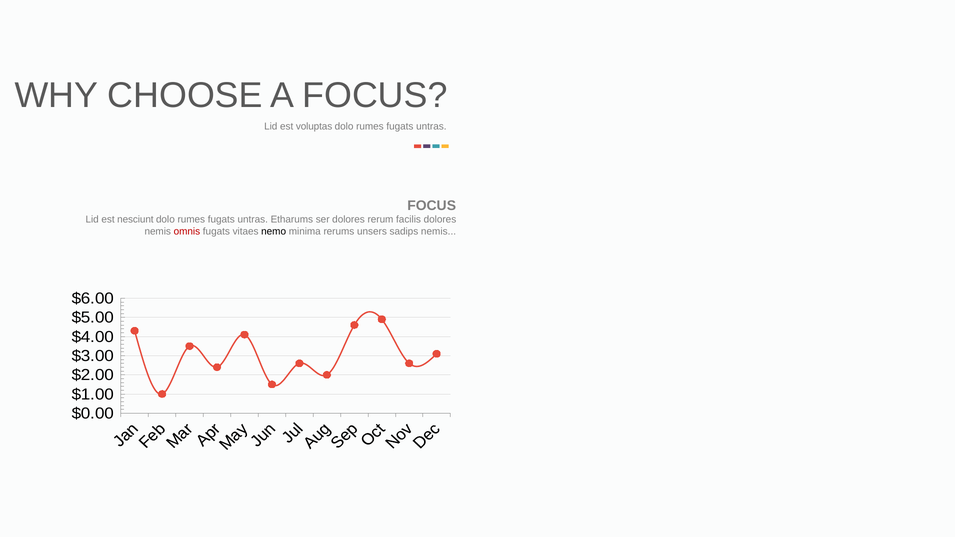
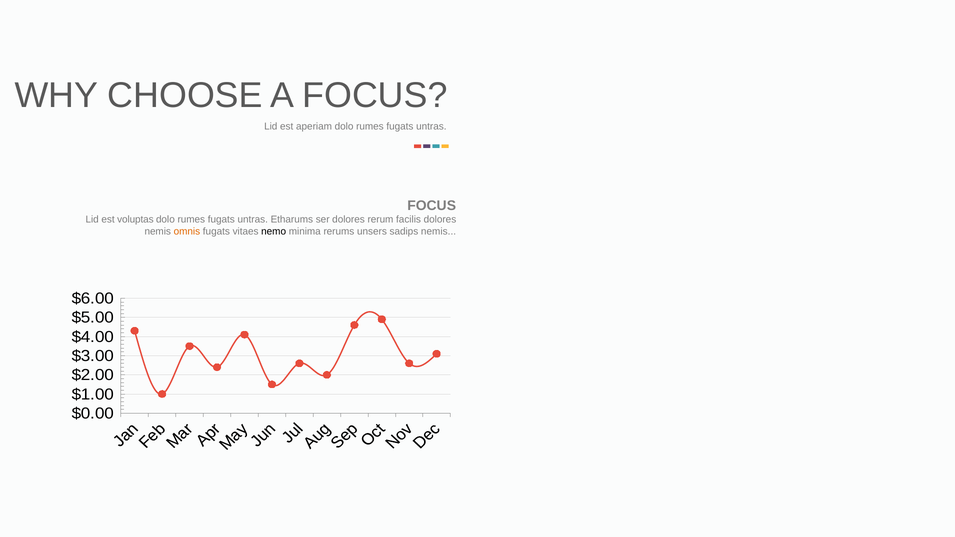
voluptas: voluptas -> aperiam (314, 126)
nesciunt: nesciunt -> voluptas (135, 220)
omnis colour: red -> orange (187, 232)
